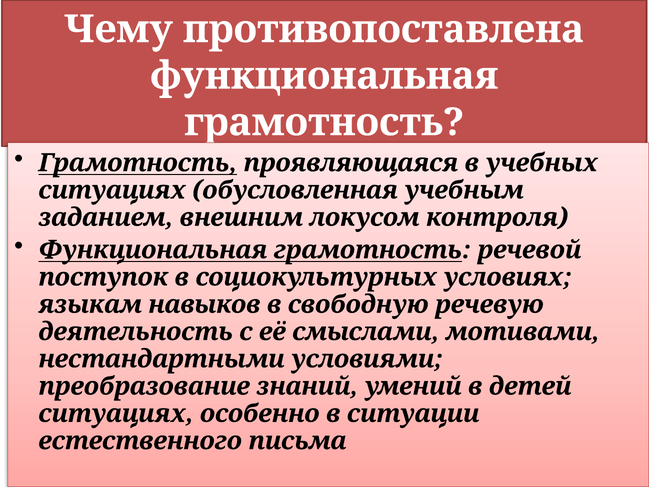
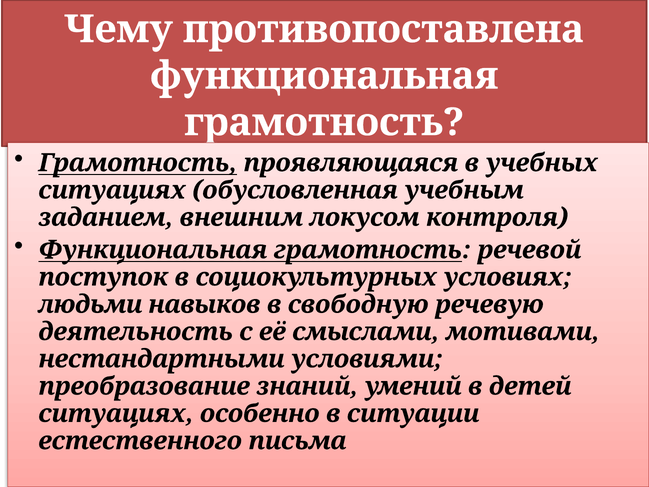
языкам: языкам -> людьми (90, 304)
